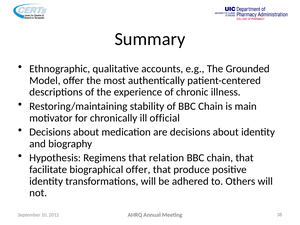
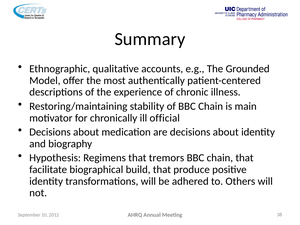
relation: relation -> tremors (167, 158)
biographical offer: offer -> build (138, 169)
